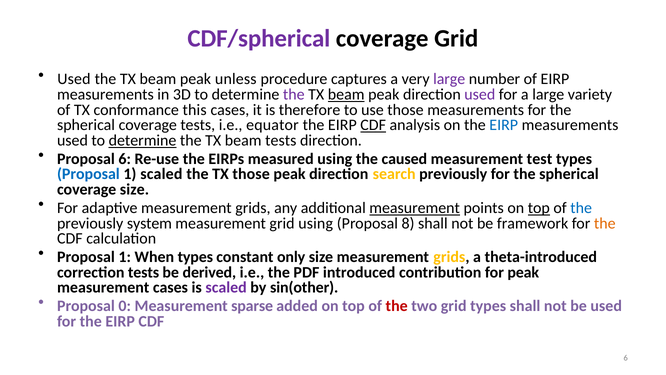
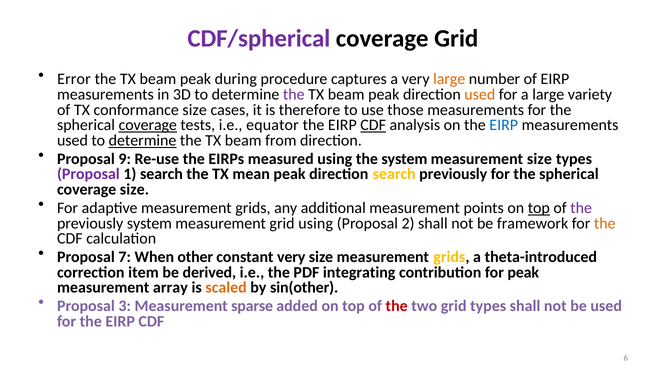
Used: Used -> Error (74, 79)
unless: unless -> during (236, 79)
large colour: purple -> orange (449, 79)
beam underline: present -> none (346, 94)
used colour: purple -> orange (480, 94)
conformance this: this -> size (195, 110)
coverage underline: none -> present (148, 125)
beam tests: tests -> from (281, 140)
Proposal 6: 6 -> 9 (125, 159)
the caused: caused -> system (404, 159)
measurement test: test -> size (539, 159)
Proposal colour: blue -> purple (88, 174)
1 scaled: scaled -> search (161, 174)
TX those: those -> mean (251, 174)
measurement underline: present -> none (415, 208)
the colour: blue -> purple (581, 208)
8: 8 -> 2 (408, 223)
1: 1 -> 7 (125, 257)
When types: types -> other (195, 257)
constant only: only -> very (291, 257)
correction tests: tests -> item (143, 272)
introduced: introduced -> integrating (359, 272)
measurement cases: cases -> array (170, 287)
scaled colour: purple -> orange (226, 287)
0: 0 -> 3 (125, 306)
